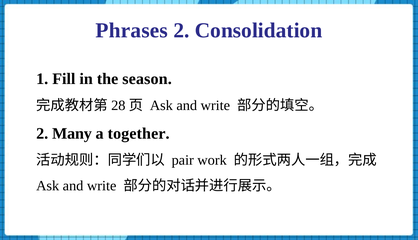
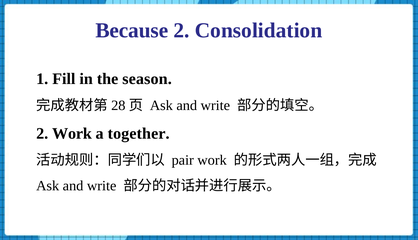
Phrases: Phrases -> Because (132, 30)
2 Many: Many -> Work (72, 134)
